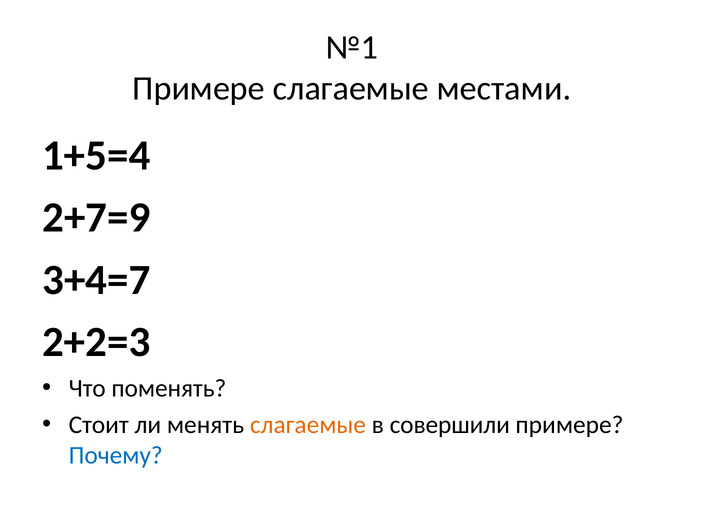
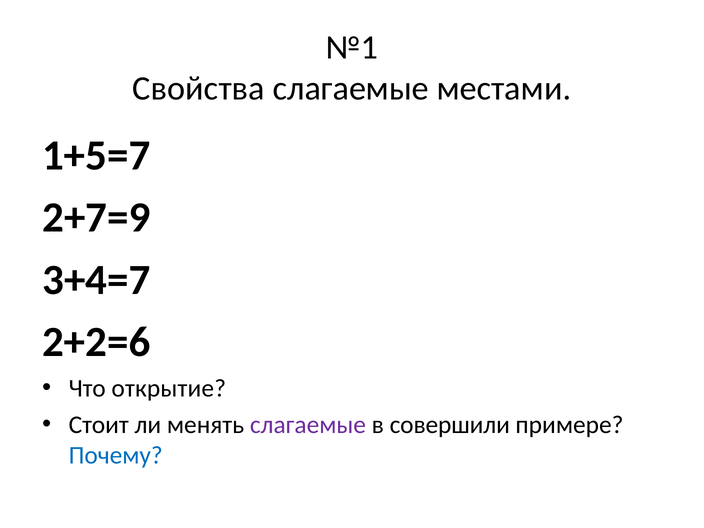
Примере: Примере -> Свойства (199, 89)
1+5=4: 1+5=4 -> 1+5=7 (96, 156)
2+2=3: 2+2=3 -> 2+2=6 (96, 342)
поменять: поменять -> открытие (169, 388)
слагаемые colour: orange -> purple (308, 425)
